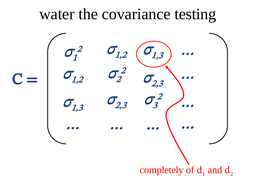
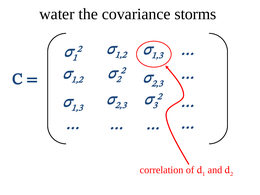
testing: testing -> storms (195, 14)
completely: completely -> correlation (162, 170)
